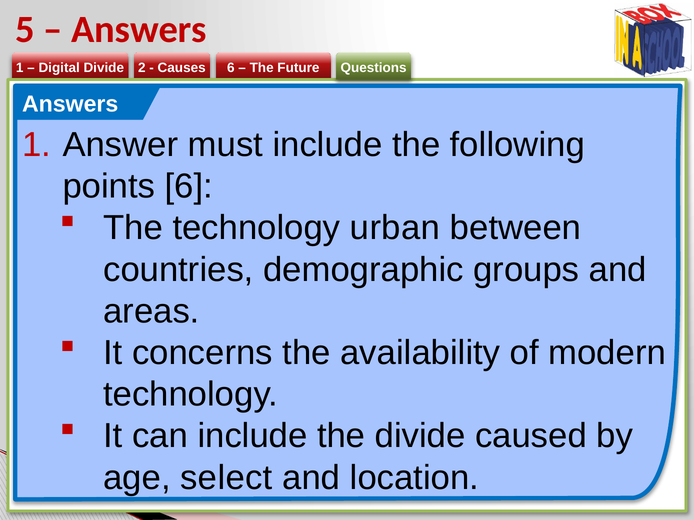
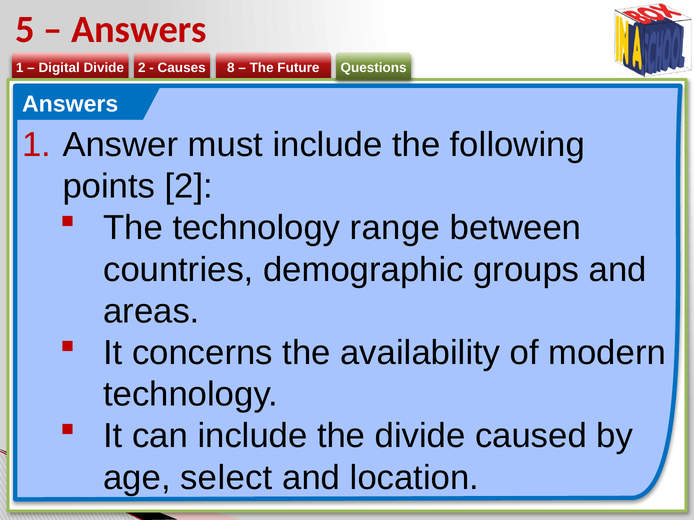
6: 6 -> 8 (231, 68)
points 6: 6 -> 2 (189, 187)
urban: urban -> range (395, 228)
